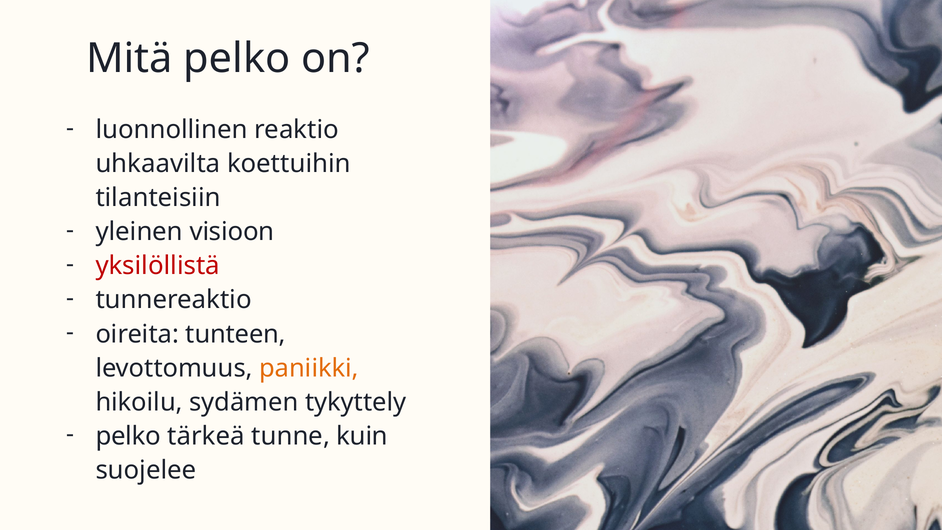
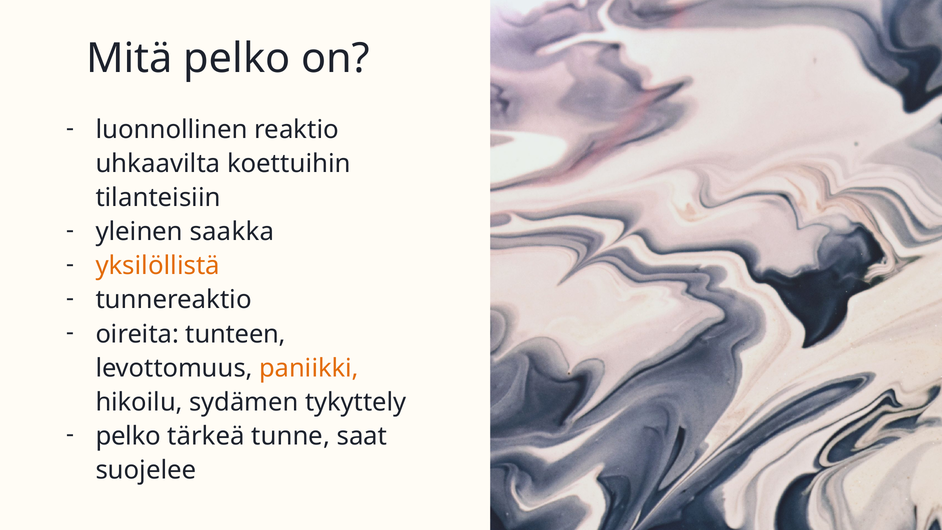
visioon: visioon -> saakka (232, 232)
yksilöllistä colour: red -> orange (158, 266)
kuin: kuin -> saat (362, 436)
